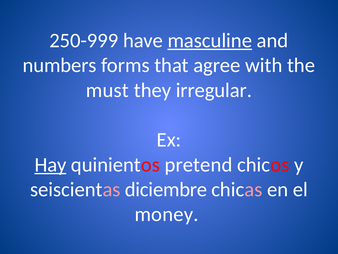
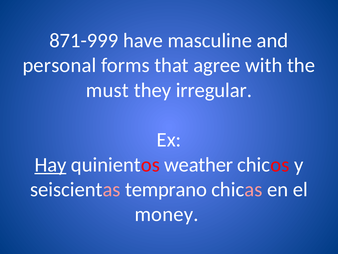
250-999: 250-999 -> 871-999 (84, 40)
masculine underline: present -> none (210, 40)
numbers: numbers -> personal (59, 65)
pretend: pretend -> weather (199, 164)
diciembre: diciembre -> temprano (166, 189)
